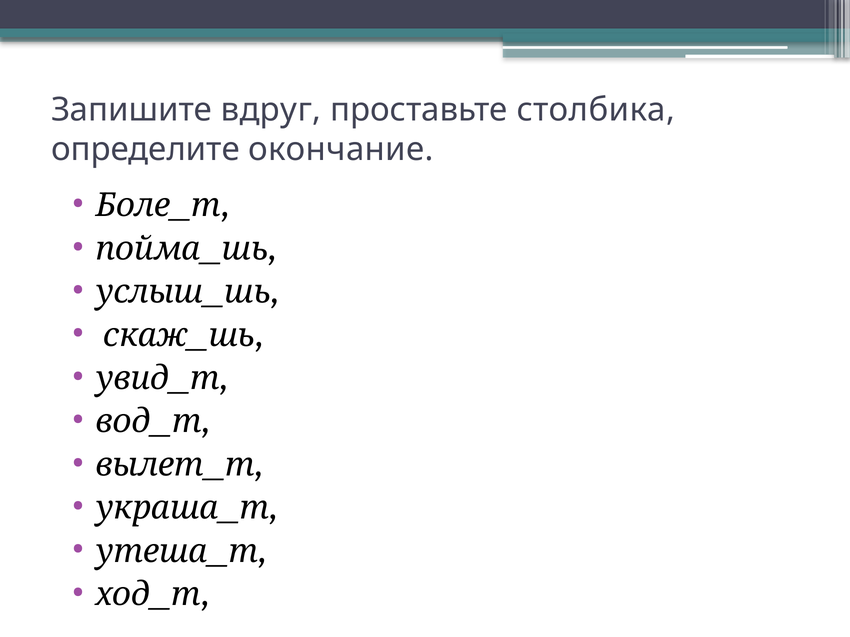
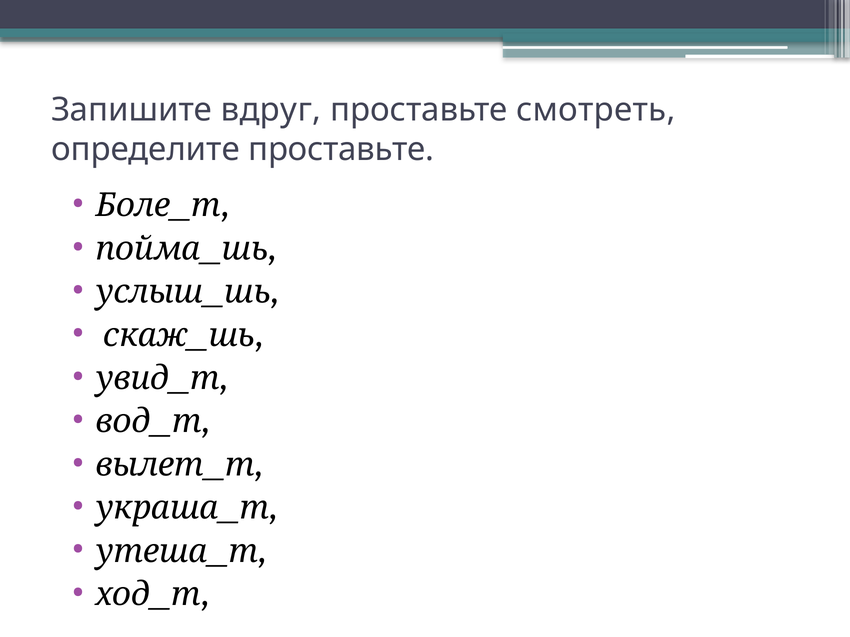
столбика: столбика -> смотреть (596, 110)
определите окончание: окончание -> проставьте (341, 150)
